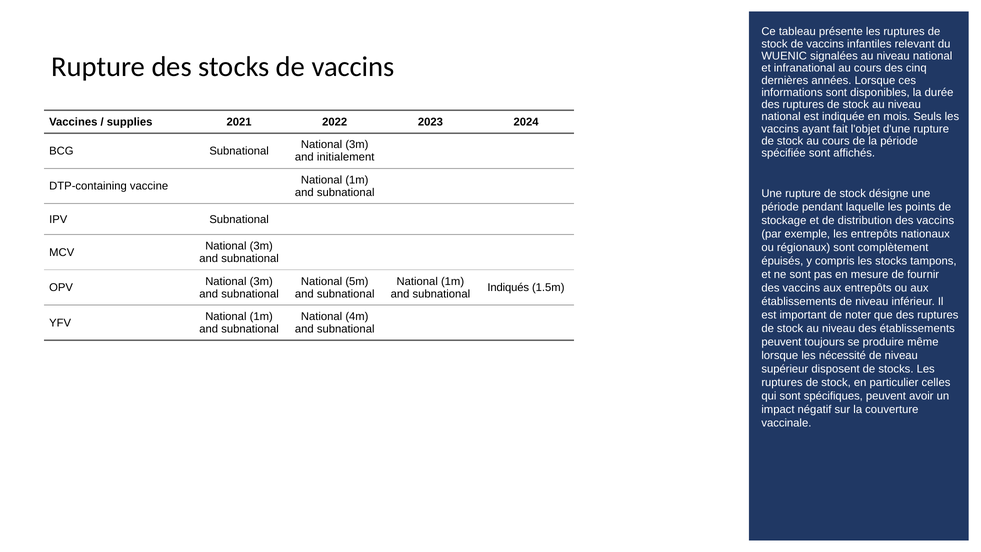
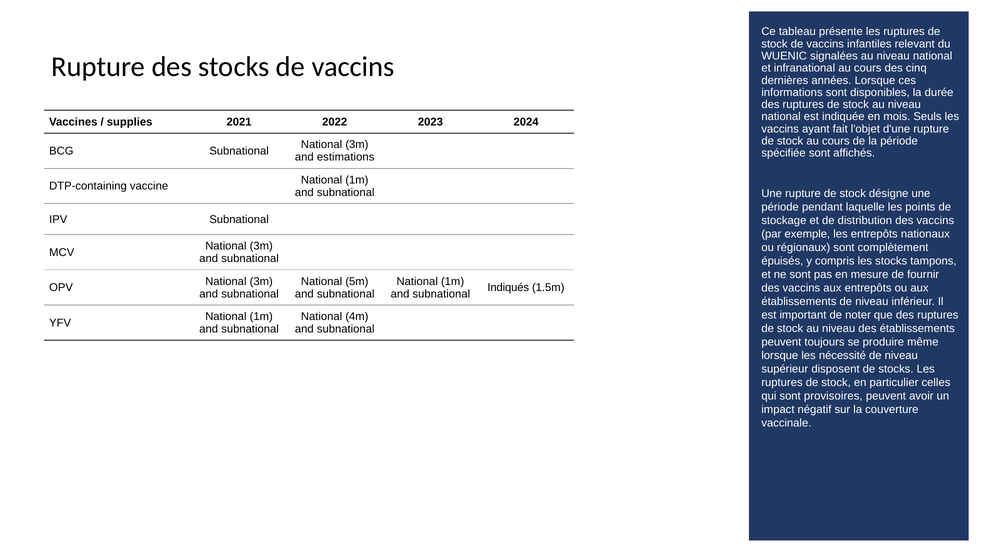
initialement: initialement -> estimations (346, 157)
spécifiques: spécifiques -> provisoires (833, 396)
